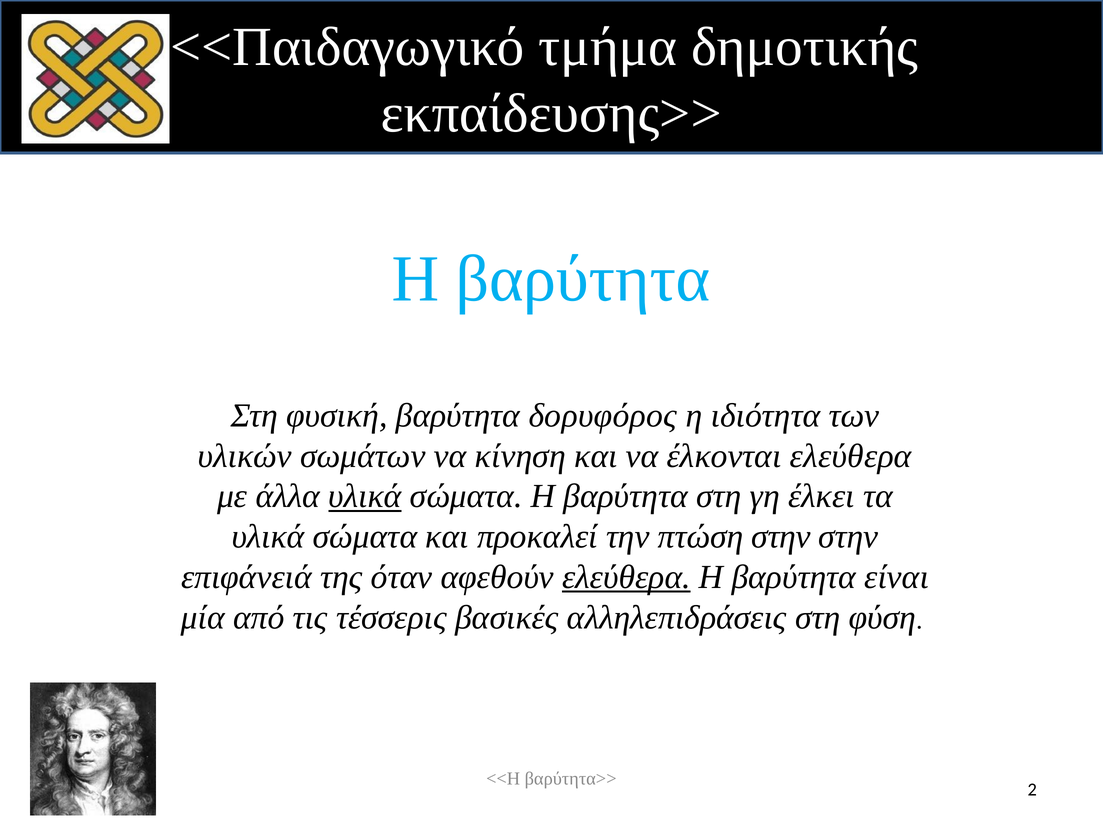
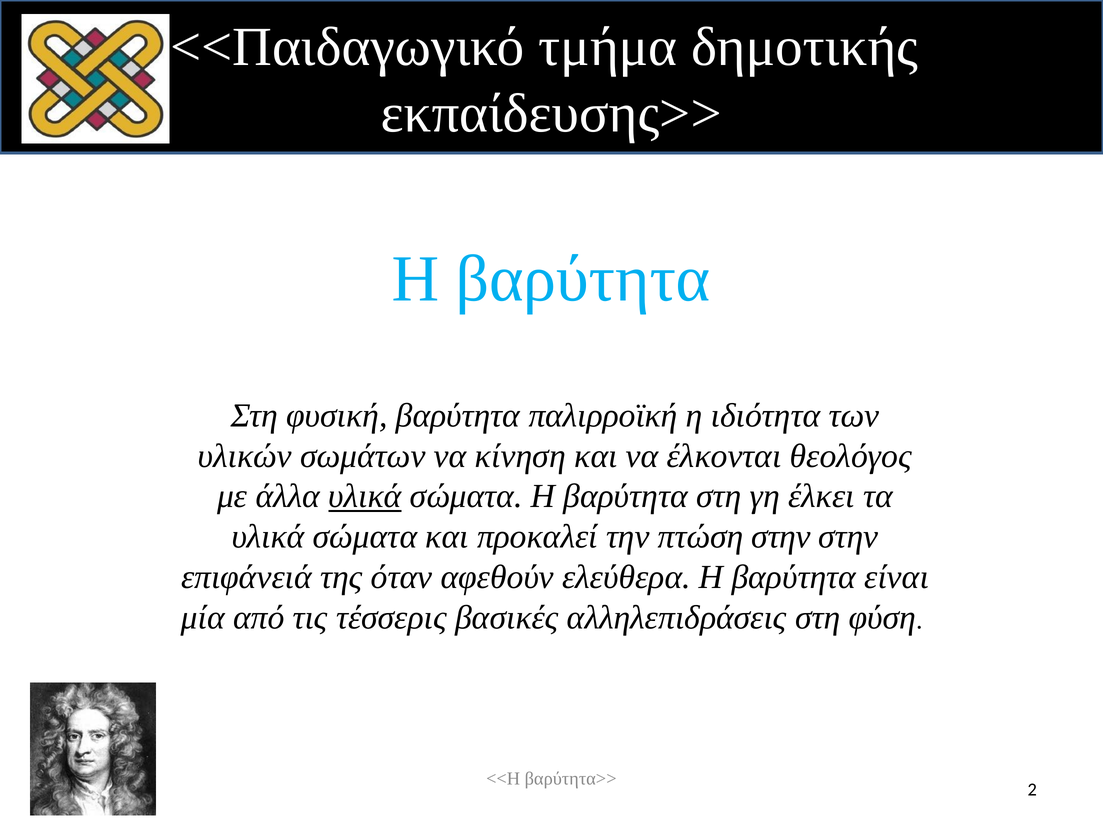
δορυφόρος: δορυφόρος -> παλιρροϊκή (603, 416)
έλκονται ελεύθερα: ελεύθερα -> θεολόγος (851, 456)
ελεύθερα underline: present -> none (626, 577)
